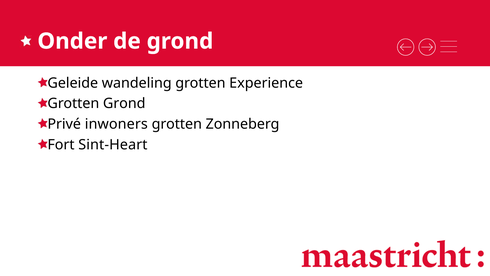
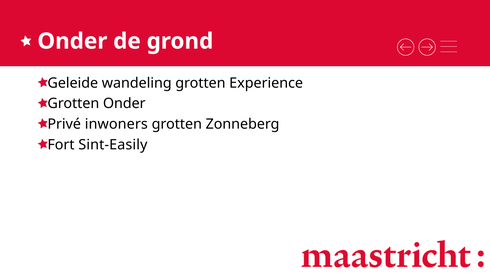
Grotten Grond: Grond -> Onder (124, 103)
Sint-Heart: Sint-Heart -> Sint-Easily (113, 144)
